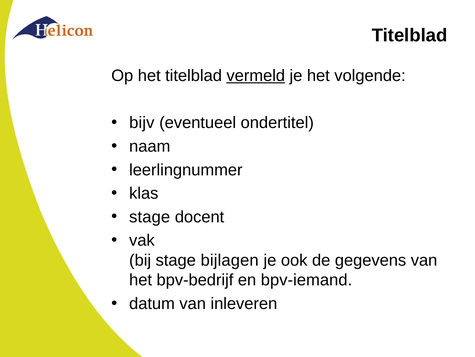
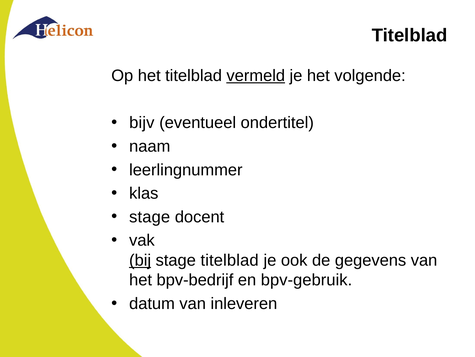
bij underline: none -> present (140, 260)
stage bijlagen: bijlagen -> titelblad (230, 260)
bpv-iemand: bpv-iemand -> bpv-gebruik (307, 280)
